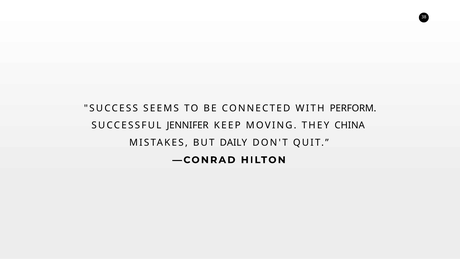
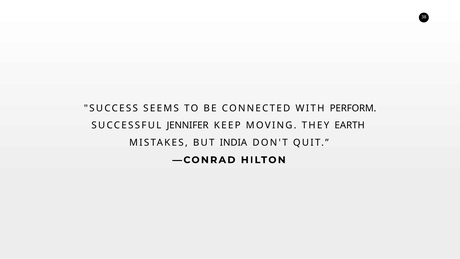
CHINA: CHINA -> EARTH (350, 125)
DAILY: DAILY -> INDIA (233, 143)
